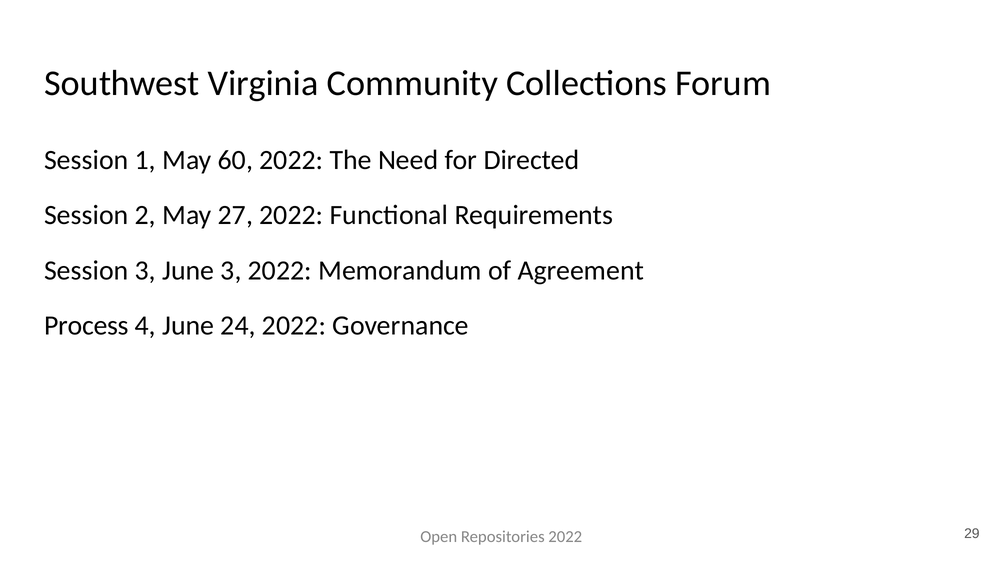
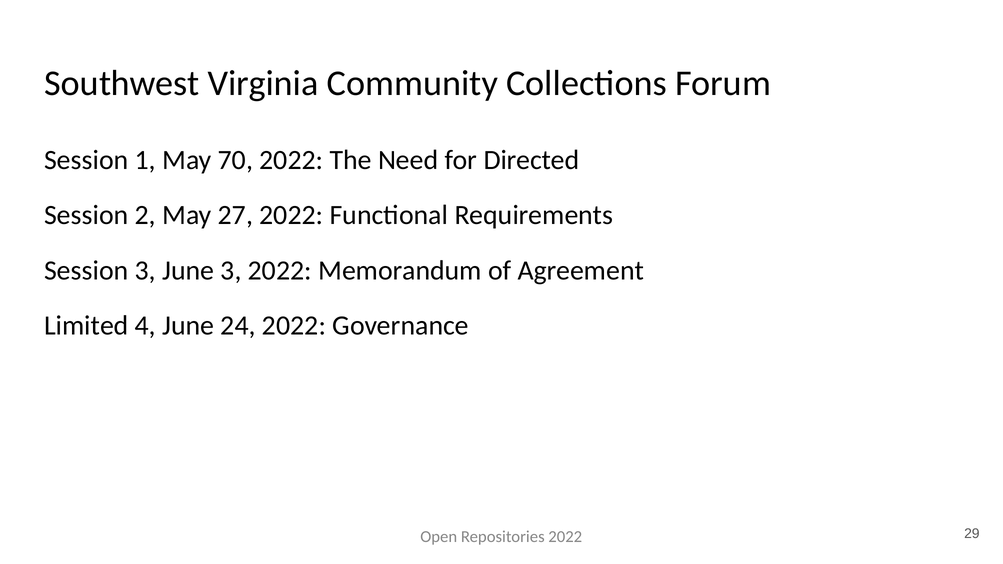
60: 60 -> 70 (235, 160)
Process: Process -> Limited (86, 326)
